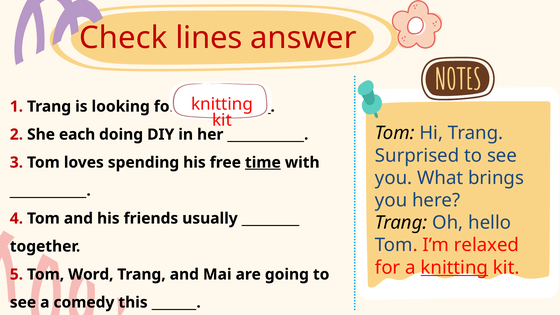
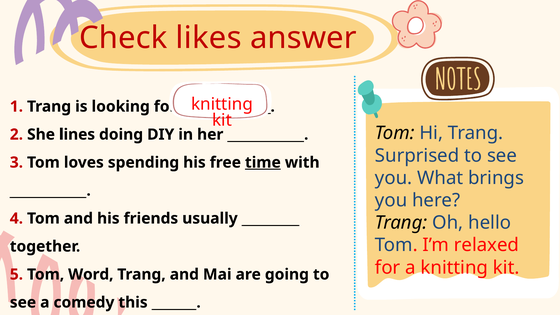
lines: lines -> likes (209, 38)
each: each -> lines (77, 134)
knitting underline: present -> none (454, 268)
